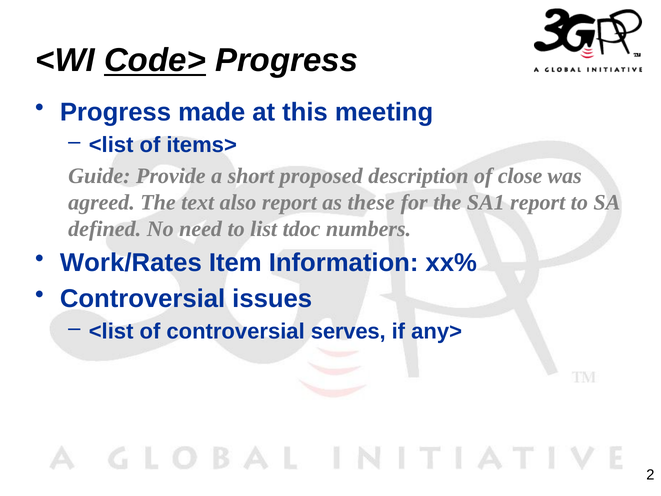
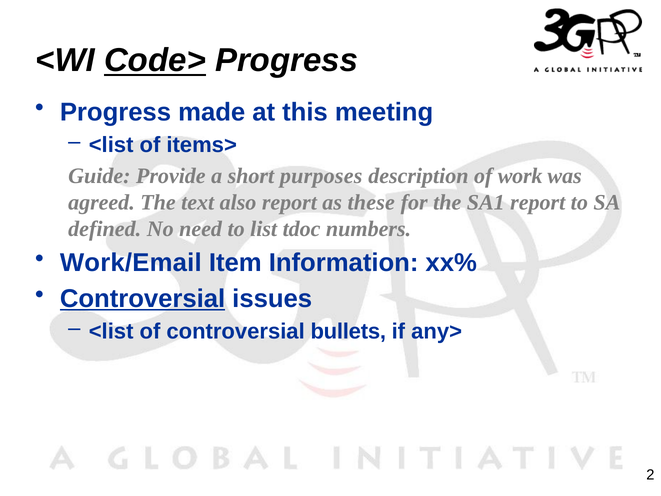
proposed: proposed -> purposes (321, 176)
close: close -> work (520, 176)
Work/Rates: Work/Rates -> Work/Email (131, 263)
Controversial underline: none -> present (143, 299)
serves: serves -> bullets (348, 332)
